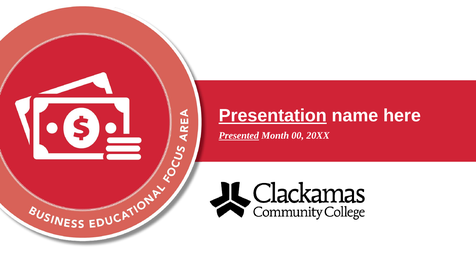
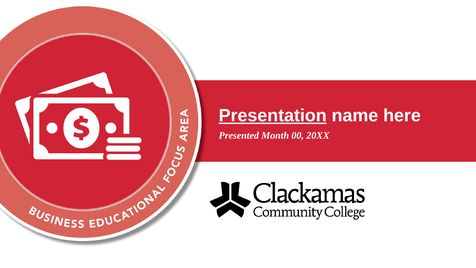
Presented underline: present -> none (239, 135)
